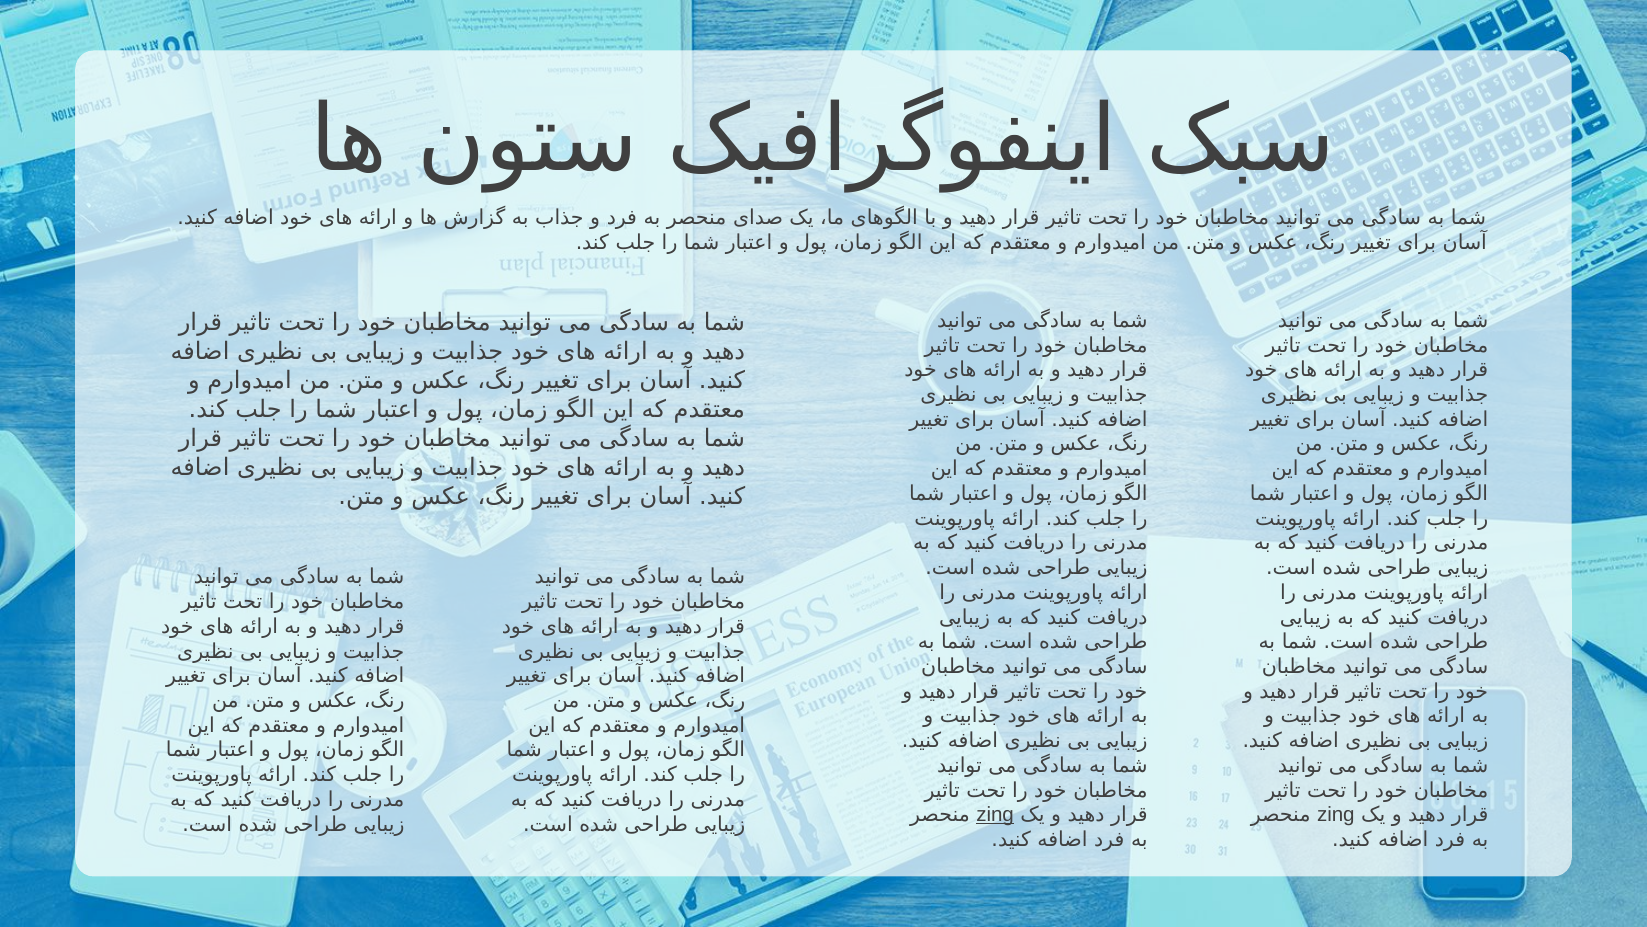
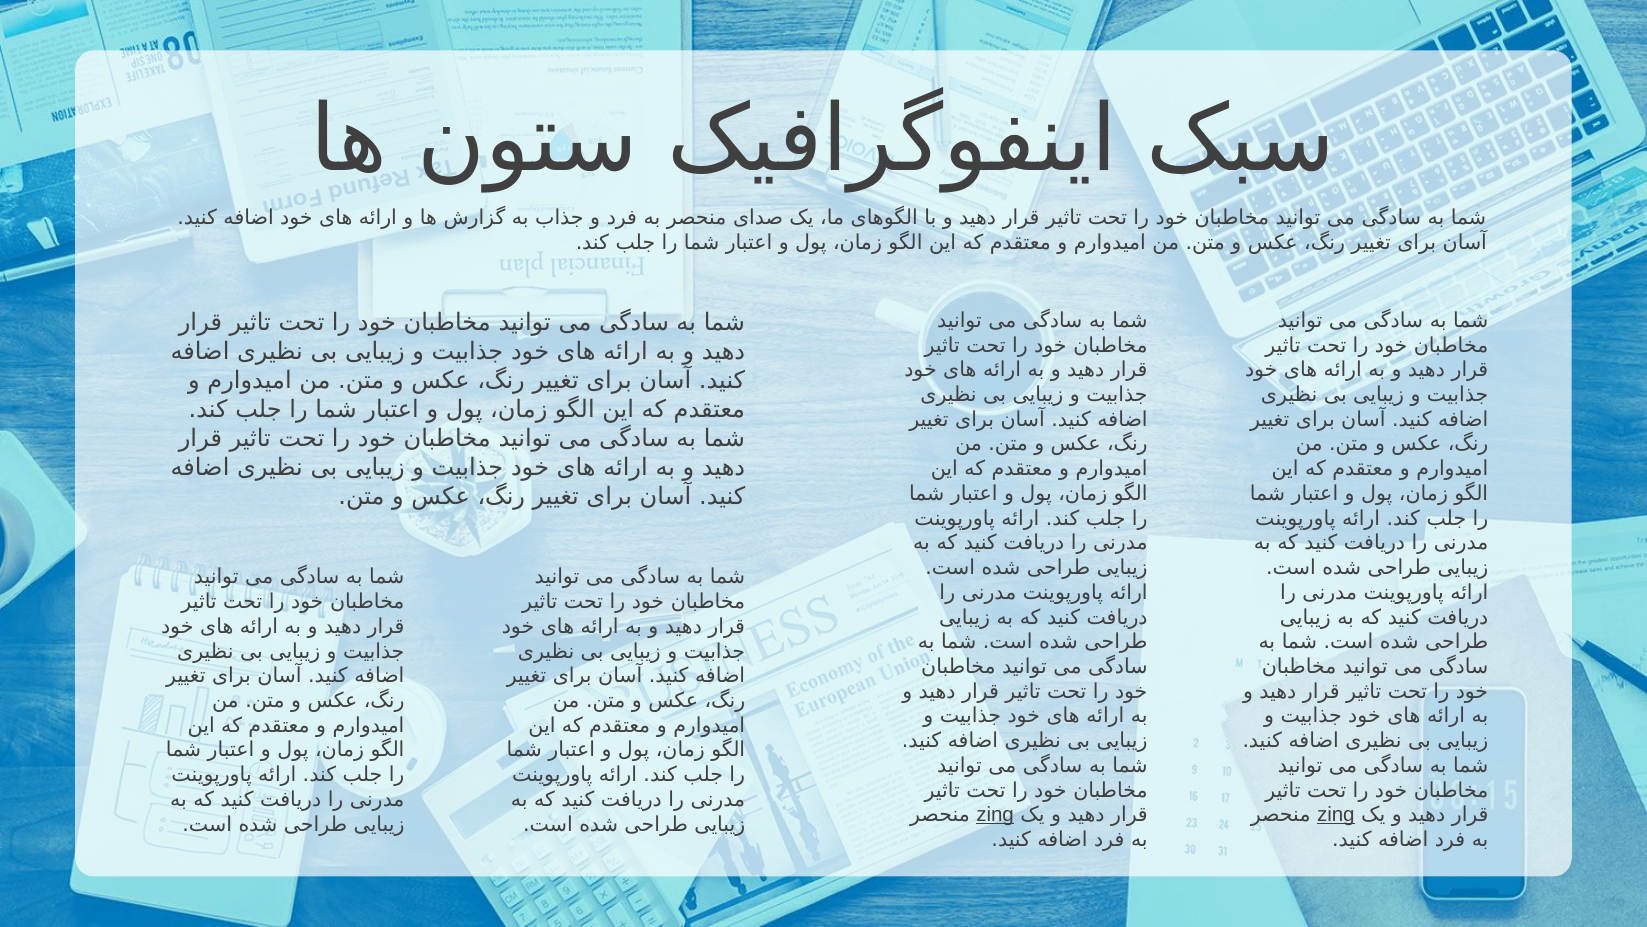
zing underline: none -> present (1336, 814)
